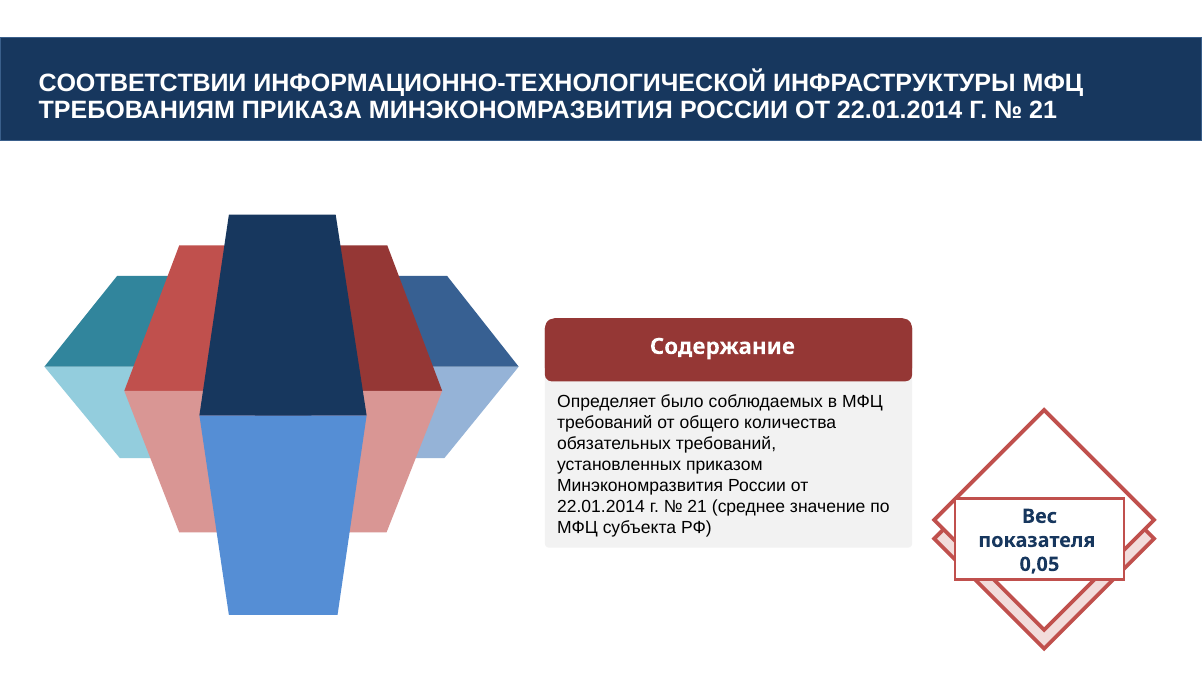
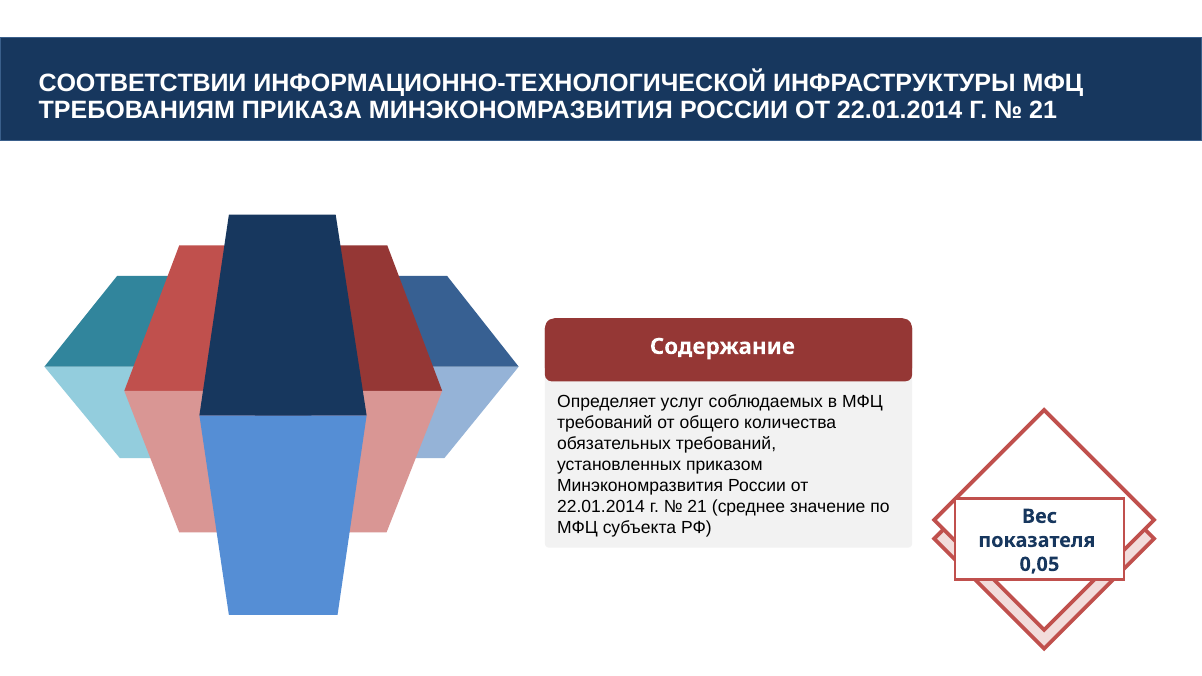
было: было -> услуг (682, 402)
